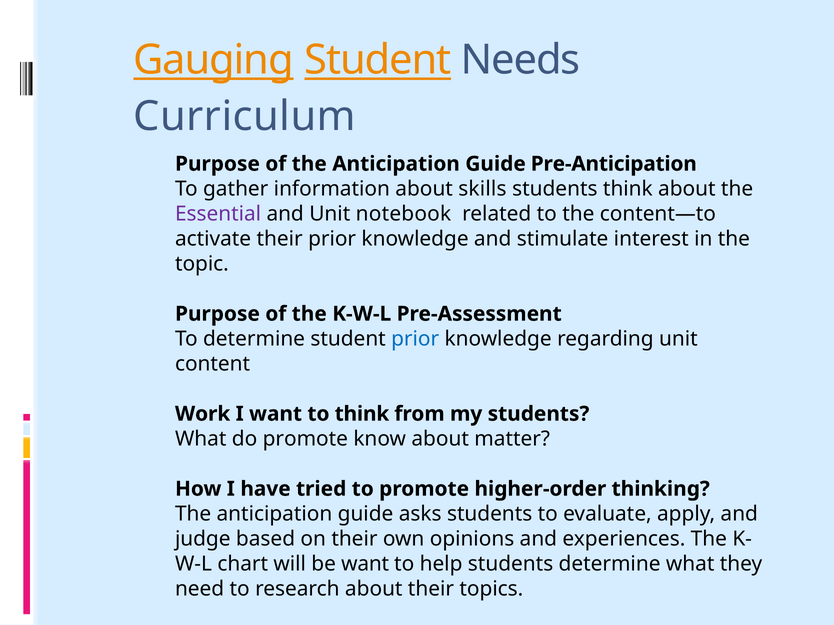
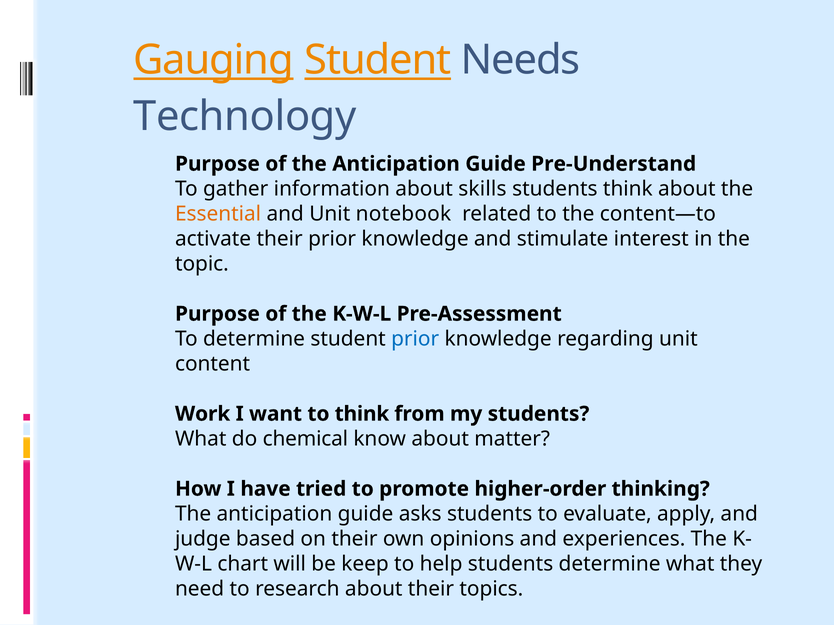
Curriculum: Curriculum -> Technology (245, 117)
Pre-Anticipation: Pre-Anticipation -> Pre-Understand (614, 164)
Essential colour: purple -> orange (218, 214)
do promote: promote -> chemical (305, 439)
be want: want -> keep (365, 564)
